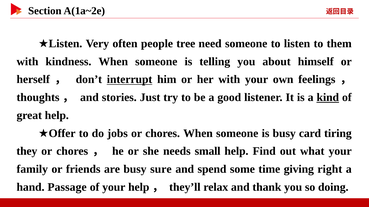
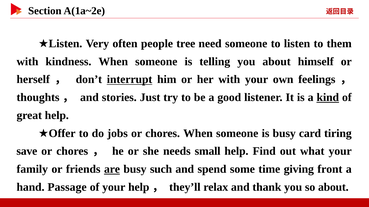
they: they -> save (27, 152)
are underline: none -> present (112, 170)
sure: sure -> such (161, 170)
right: right -> front (330, 170)
so doing: doing -> about (333, 188)
